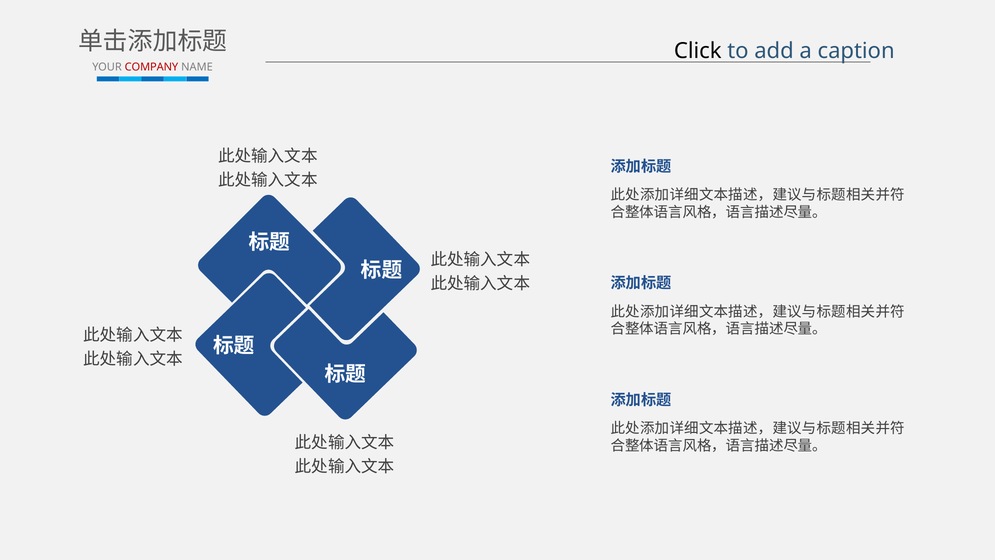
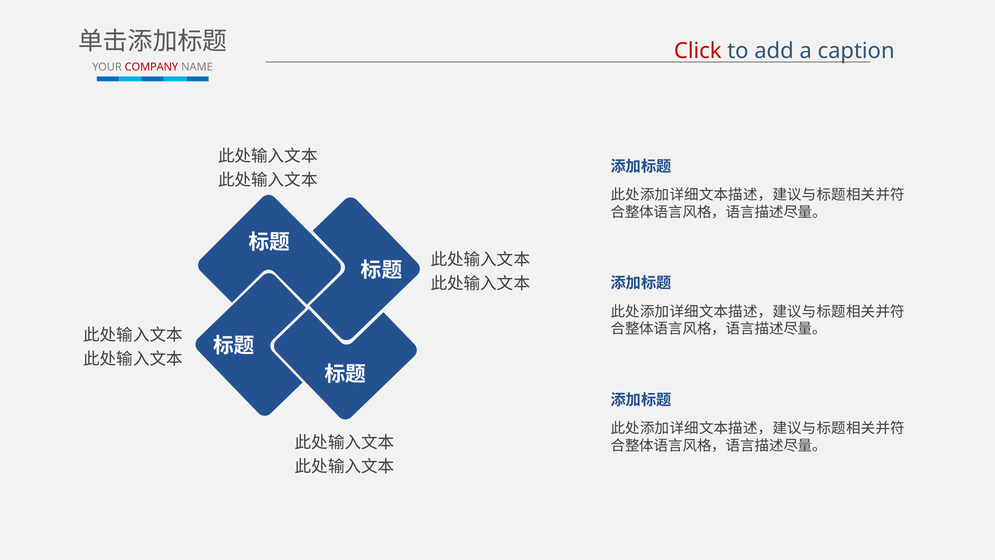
Click colour: black -> red (698, 51)
